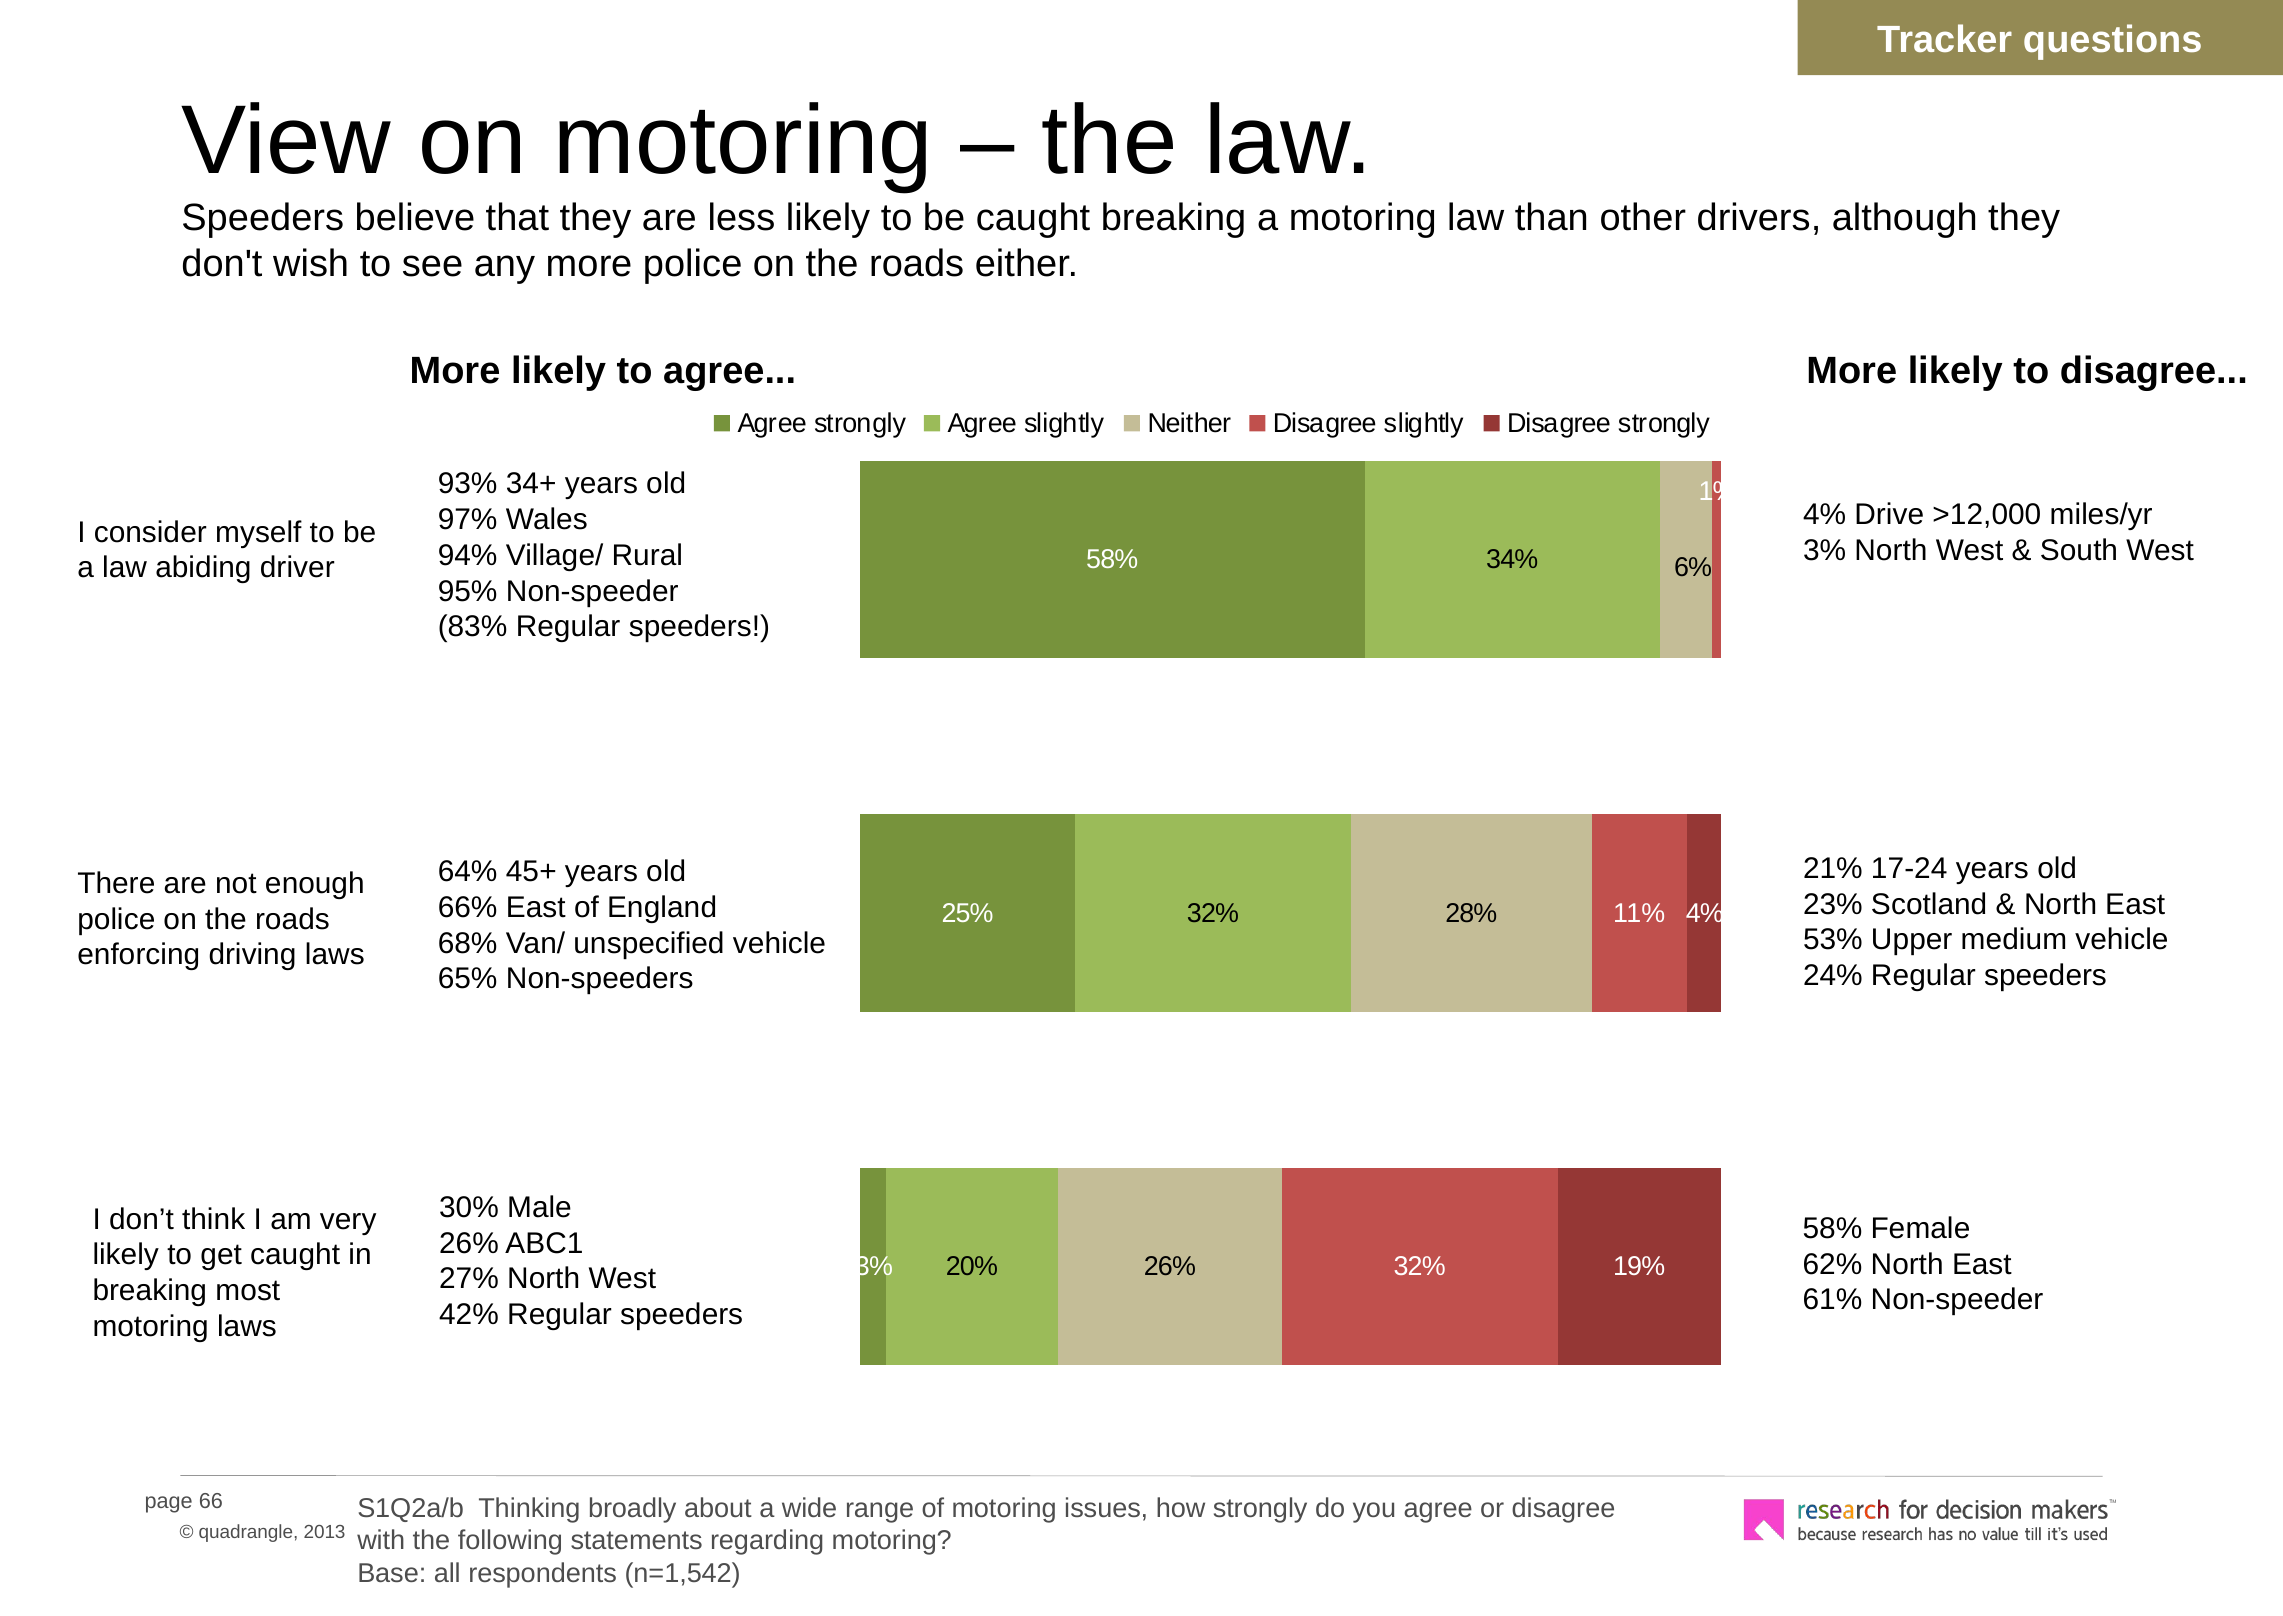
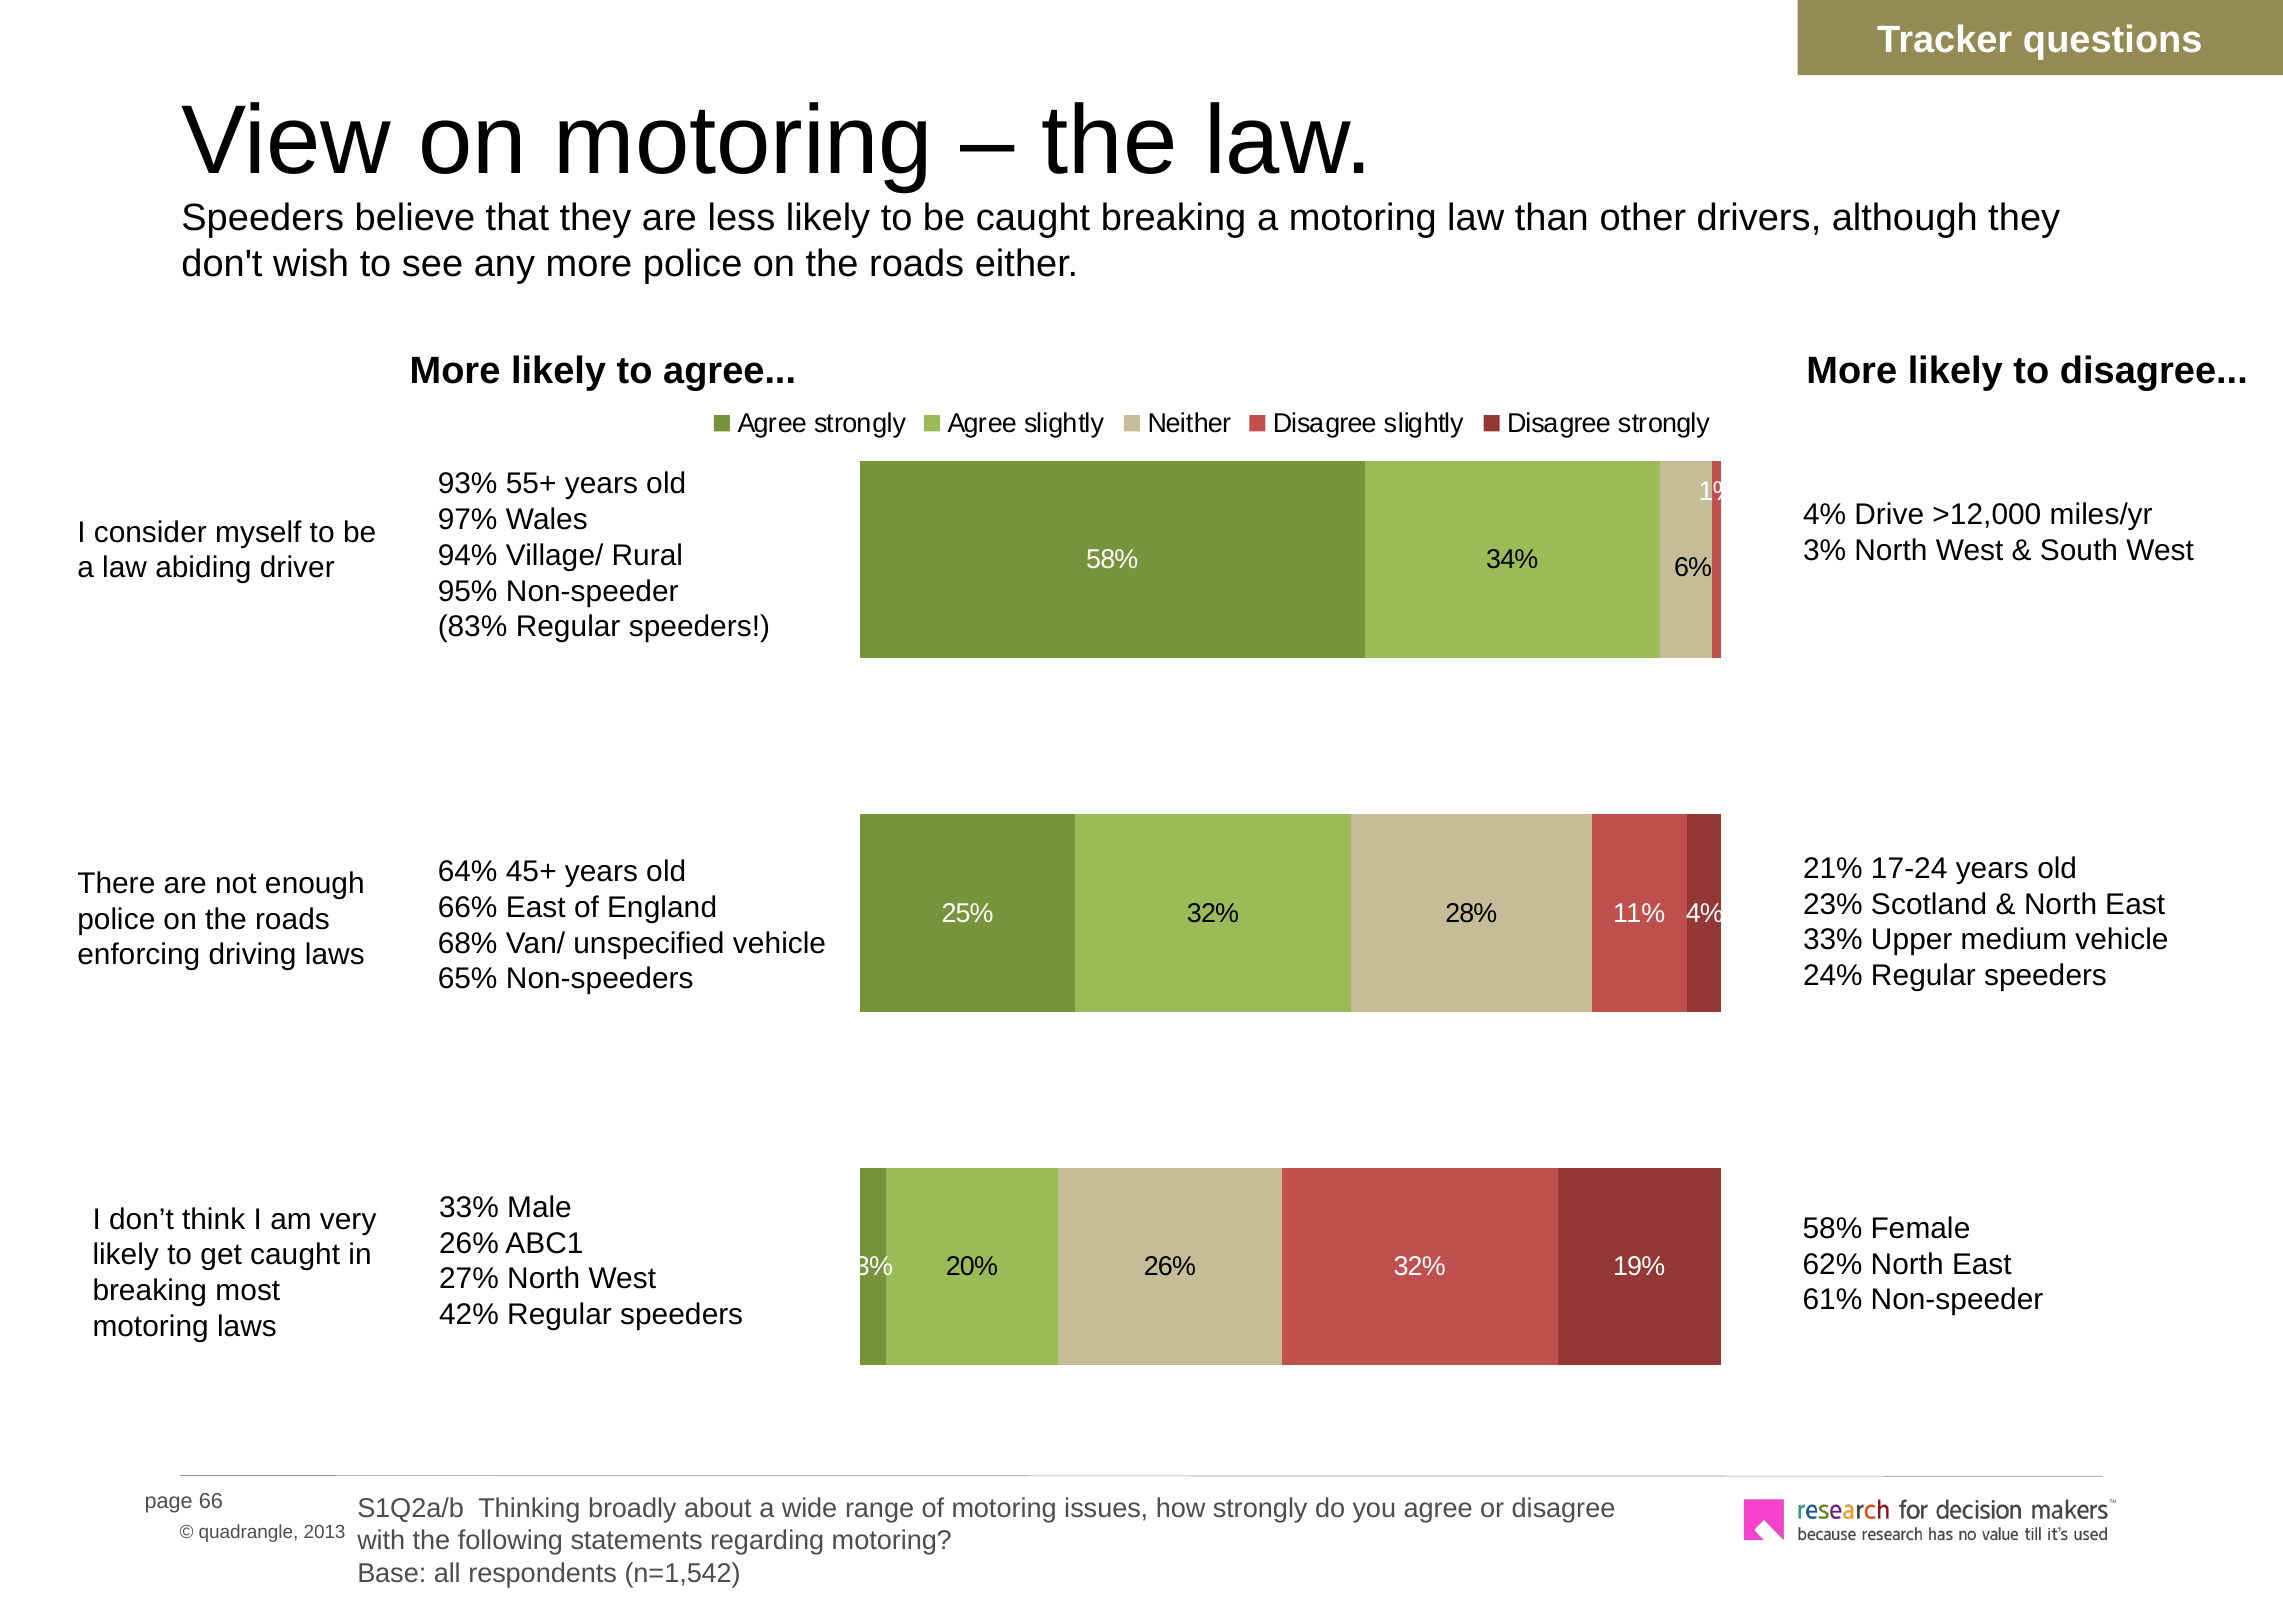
34+: 34+ -> 55+ (531, 483)
53%: 53% -> 33% (1833, 940)
30%: 30% -> 33% (469, 1207)
